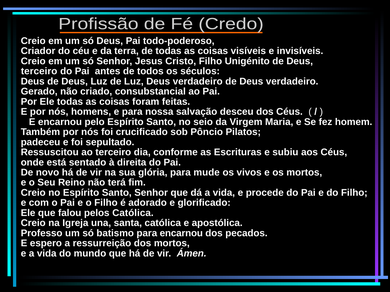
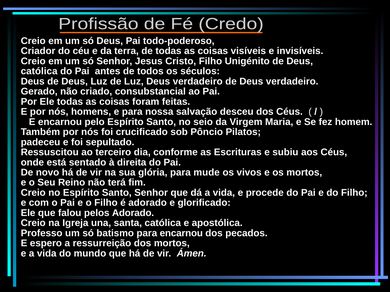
terceiro: terceiro -> católica (39, 71)
pelos Católica: Católica -> Adorado (133, 213)
